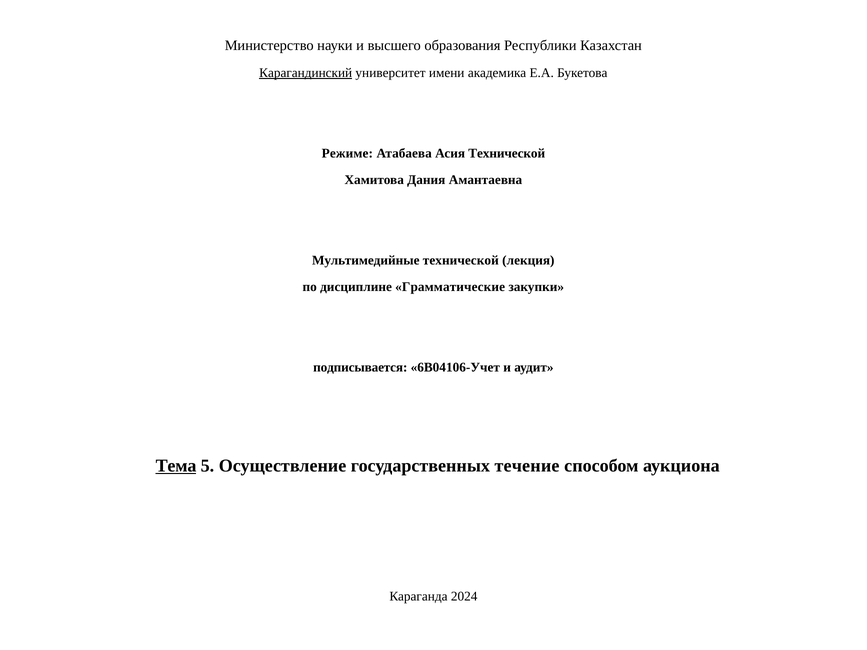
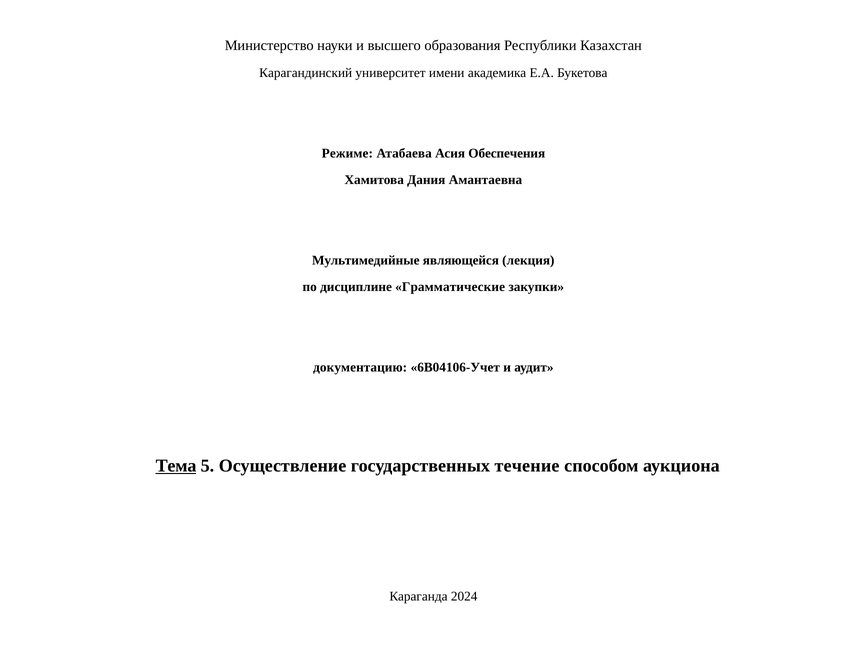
Карагандинский underline: present -> none (306, 73)
Асия Технической: Технической -> Обеспечения (507, 153)
Мультимедийные технической: технической -> являющейся (461, 260)
подписывается: подписывается -> документацию (360, 367)
